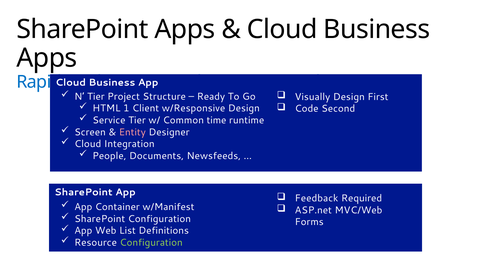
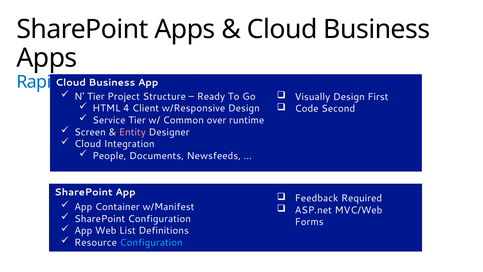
1: 1 -> 4 (126, 108)
Common time: time -> over (216, 120)
Configuration colour: light green -> light blue (151, 242)
